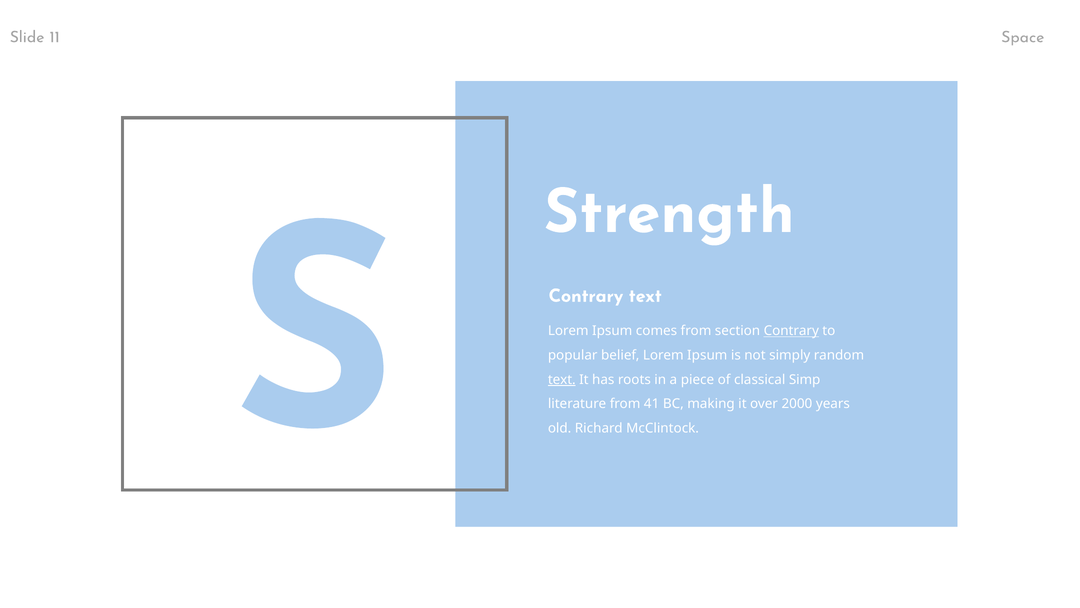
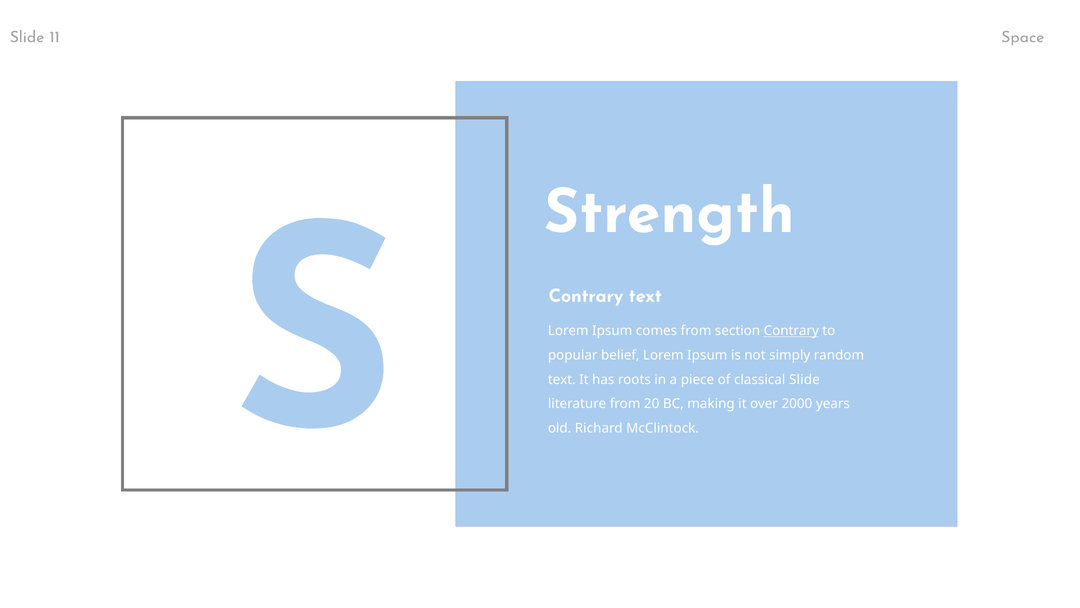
text underline: present -> none (562, 379)
classical Simp: Simp -> Slide (804, 379)
41: 41 -> 20 (652, 404)
